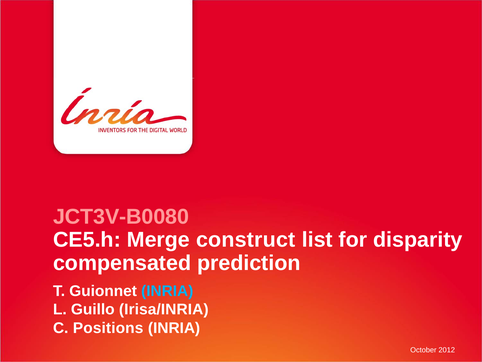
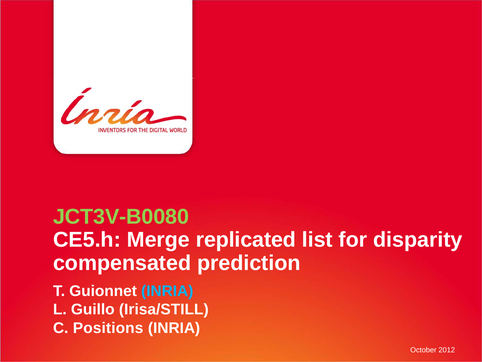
JCT3V-B0080 colour: pink -> light green (121, 216)
construct: construct -> replicated (246, 240)
Irisa/INRIA: Irisa/INRIA -> Irisa/STILL (164, 309)
